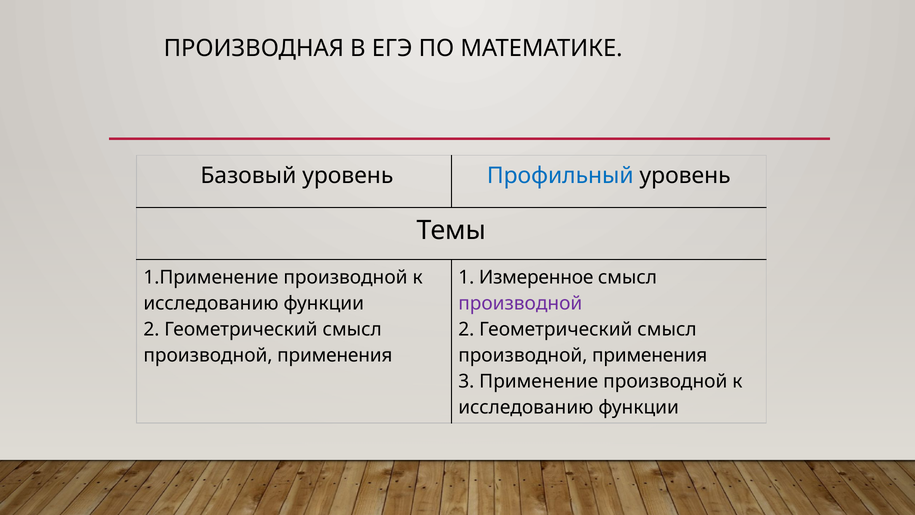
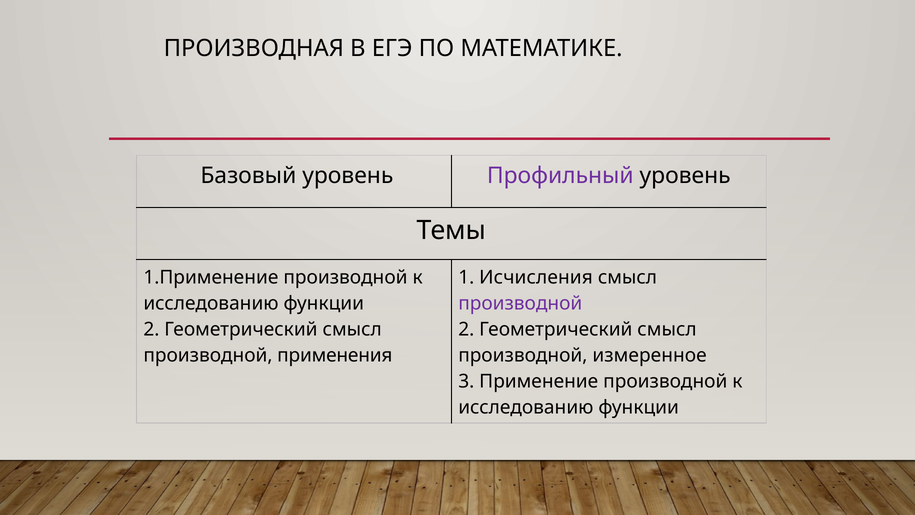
Профильный colour: blue -> purple (560, 175)
Измеренное: Измеренное -> Исчисления (536, 277)
применения: применения -> измеренное (650, 355)
